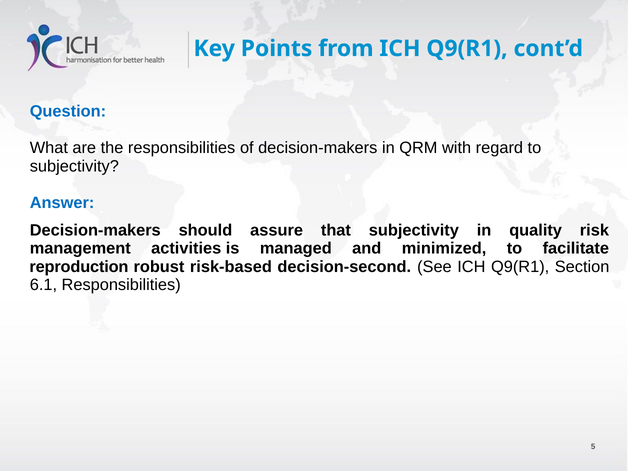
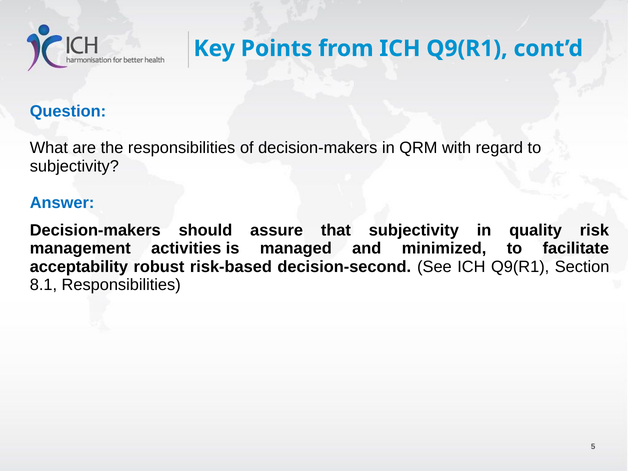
reproduction: reproduction -> acceptability (79, 267)
6.1: 6.1 -> 8.1 (43, 285)
